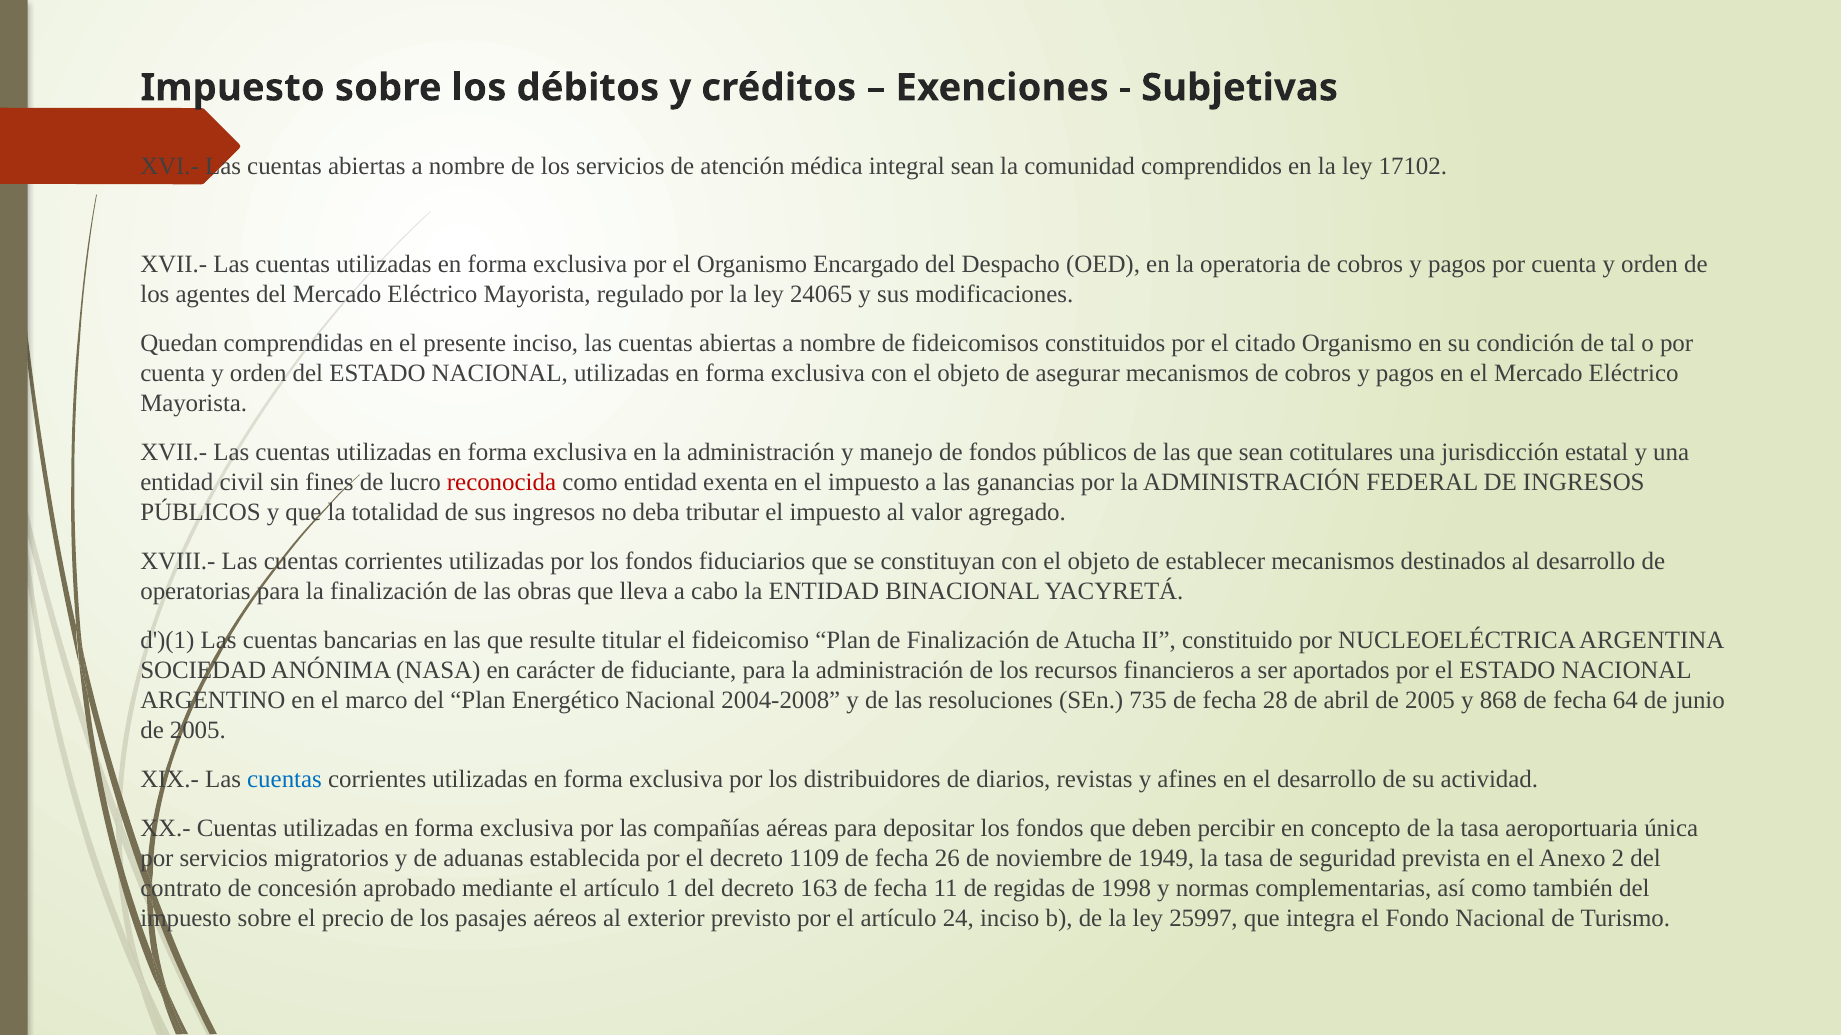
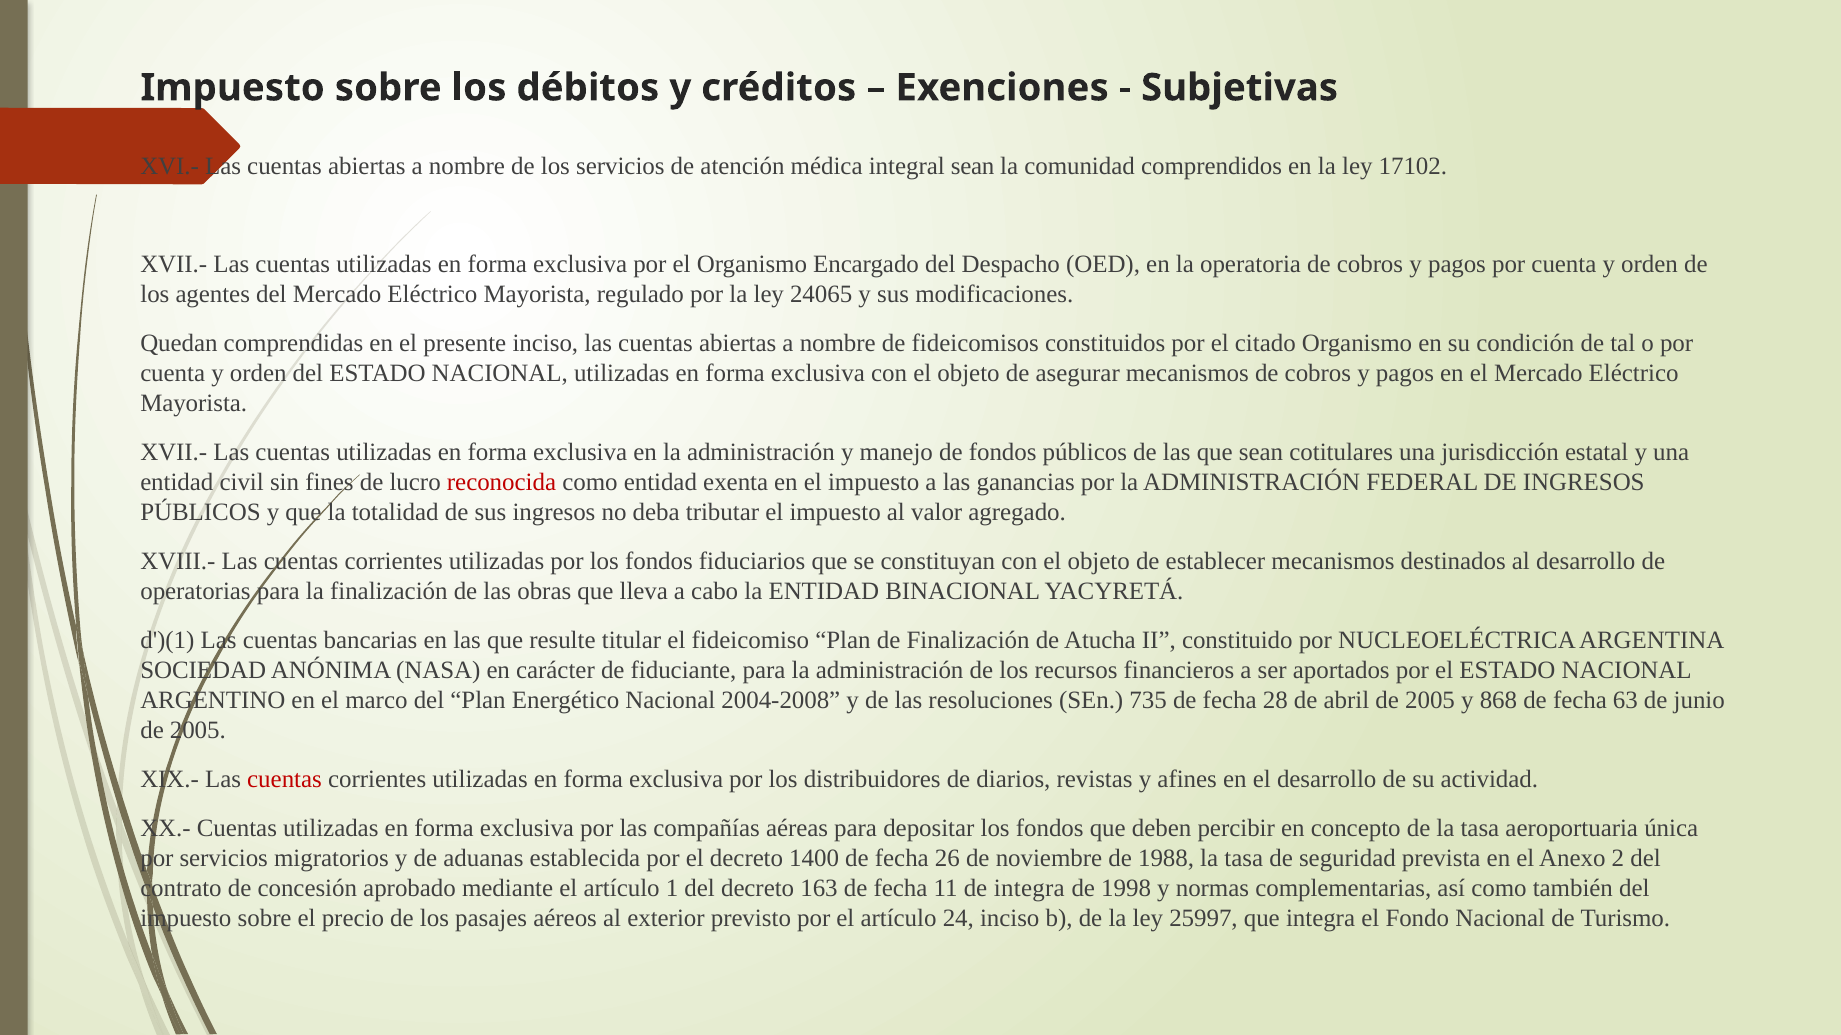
64: 64 -> 63 (1625, 701)
cuentas colour: blue -> red (285, 780)
1109: 1109 -> 1400 (814, 859)
1949: 1949 -> 1988 (1166, 859)
de regidas: regidas -> integra (1029, 889)
